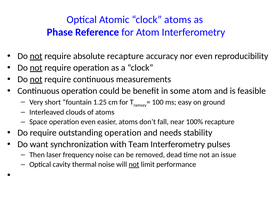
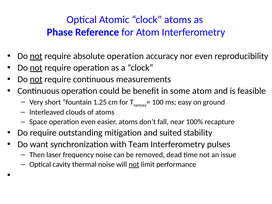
absolute recapture: recapture -> operation (125, 56)
outstanding operation: operation -> mitigation (123, 133)
needs: needs -> suited (171, 133)
